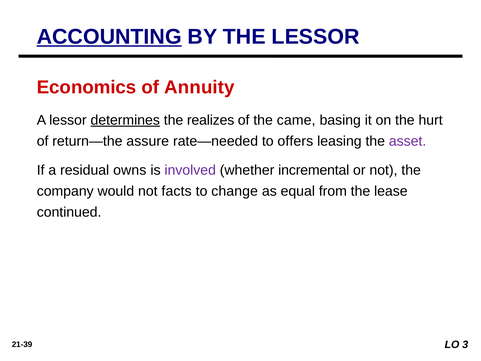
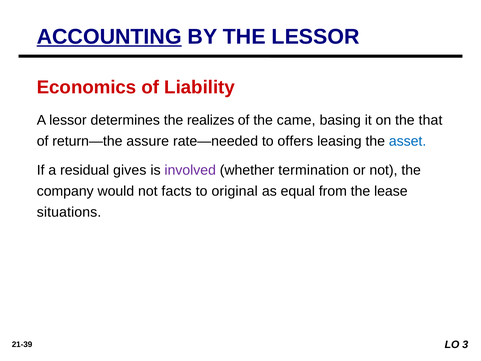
Annuity: Annuity -> Liability (200, 87)
determines underline: present -> none (125, 120)
hurt: hurt -> that (431, 120)
asset colour: purple -> blue (408, 141)
owns: owns -> gives (130, 170)
incremental: incremental -> termination (314, 170)
change: change -> original (235, 191)
continued: continued -> situations (69, 212)
